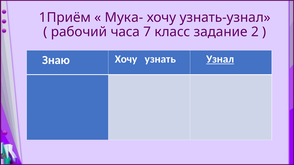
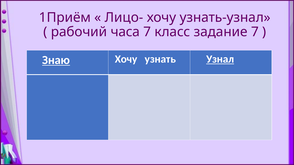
Мука-: Мука- -> Лицо- (124, 17)
задание 2: 2 -> 7 (255, 32)
Знаю underline: none -> present (56, 60)
